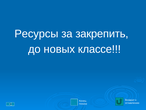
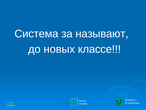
Ресурсы: Ресурсы -> Система (36, 34)
закрепить: закрепить -> называют (102, 34)
